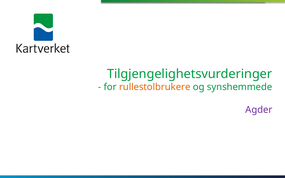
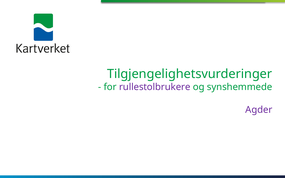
rullestolbrukere colour: orange -> purple (155, 87)
